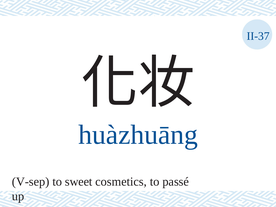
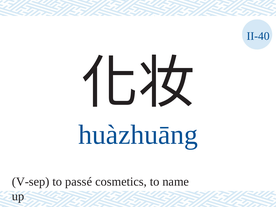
II-37: II-37 -> II-40 (258, 36)
sweet: sweet -> passé (79, 182)
passé: passé -> name (176, 182)
